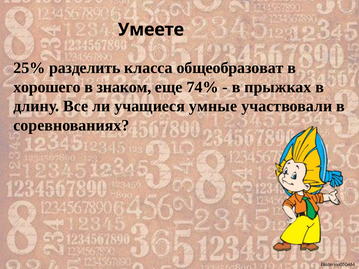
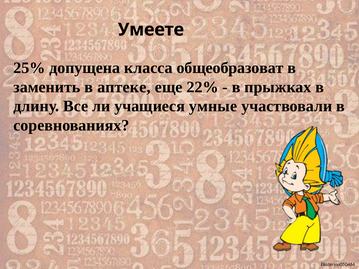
разделить: разделить -> допущена (85, 68)
хорошего: хорошего -> заменить (47, 87)
знаком: знаком -> аптеке (124, 87)
74%: 74% -> 22% (203, 87)
